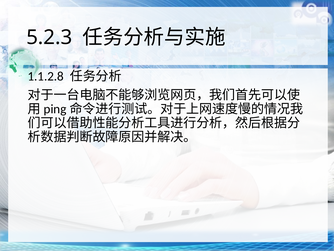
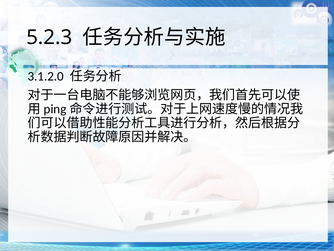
1.1.2.8: 1.1.2.8 -> 3.1.2.0 (46, 76)
